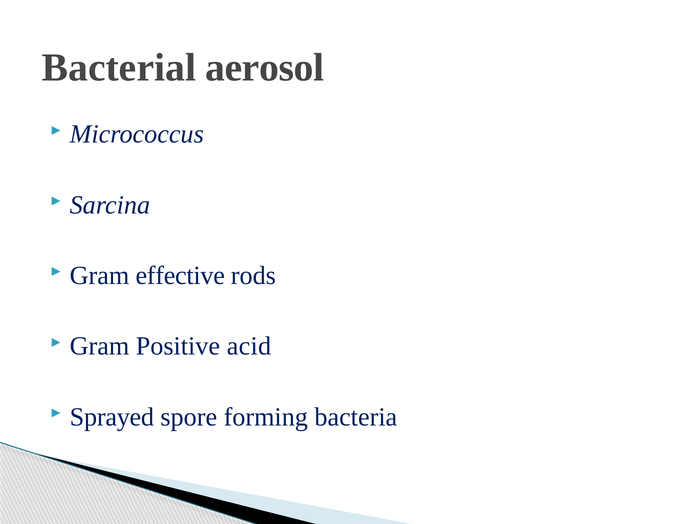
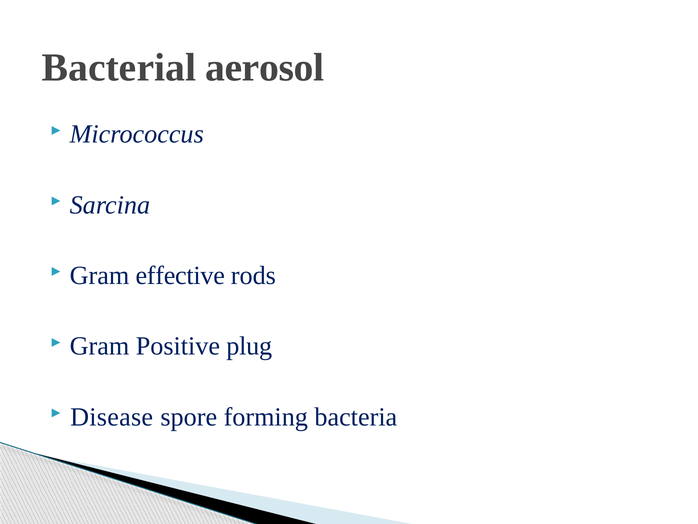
acid: acid -> plug (249, 346)
Sprayed: Sprayed -> Disease (112, 417)
